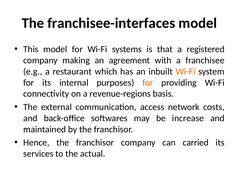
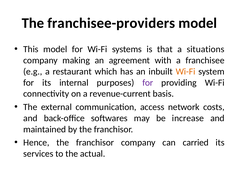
franchisee-interfaces: franchisee-interfaces -> franchisee-providers (111, 23)
registered: registered -> situations (206, 49)
for colour: orange -> purple (148, 83)
revenue-regions: revenue-regions -> revenue-current (120, 94)
